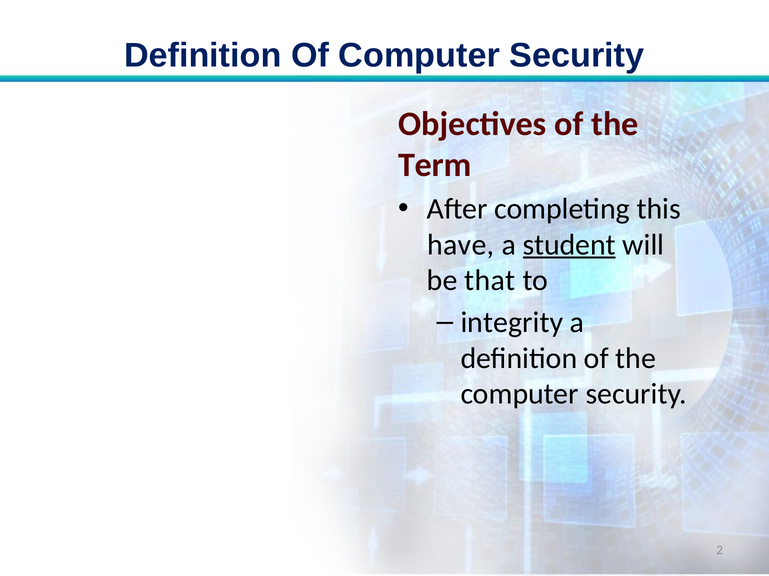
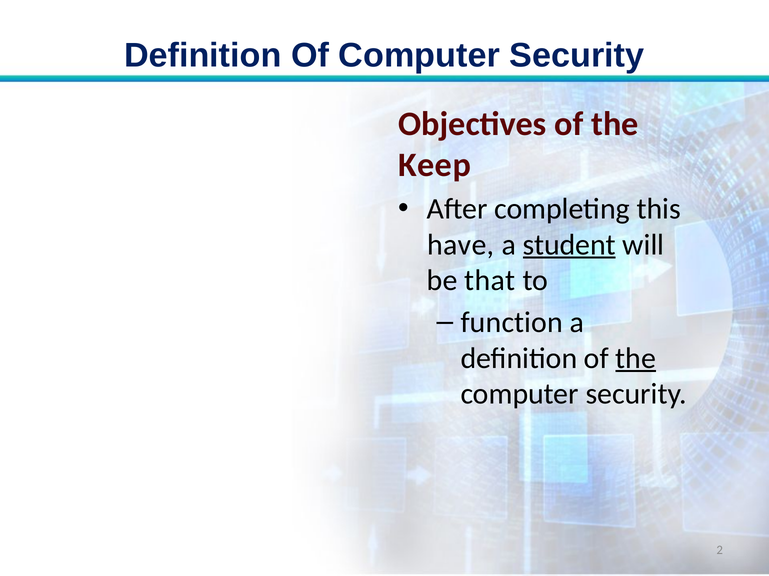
Term: Term -> Keep (435, 165)
integrity: integrity -> function (512, 323)
the underline: none -> present (636, 359)
